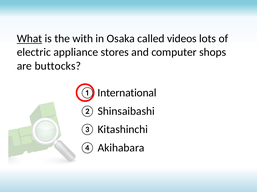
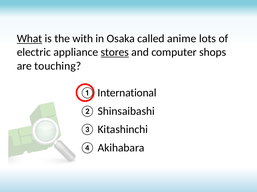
videos: videos -> anime (182, 39)
stores underline: none -> present (115, 52)
buttocks: buttocks -> touching (58, 66)
